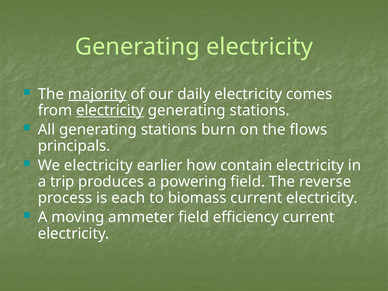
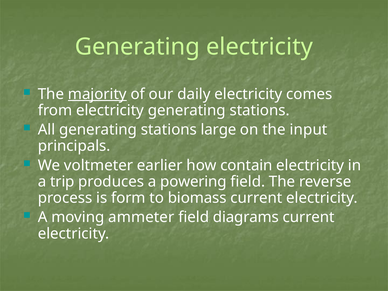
electricity underline: present -> none (110, 110)
burn: burn -> large (219, 130)
flows: flows -> input (308, 130)
We electricity: electricity -> voltmeter (98, 165)
each: each -> form (128, 198)
efficiency: efficiency -> diagrams (246, 217)
